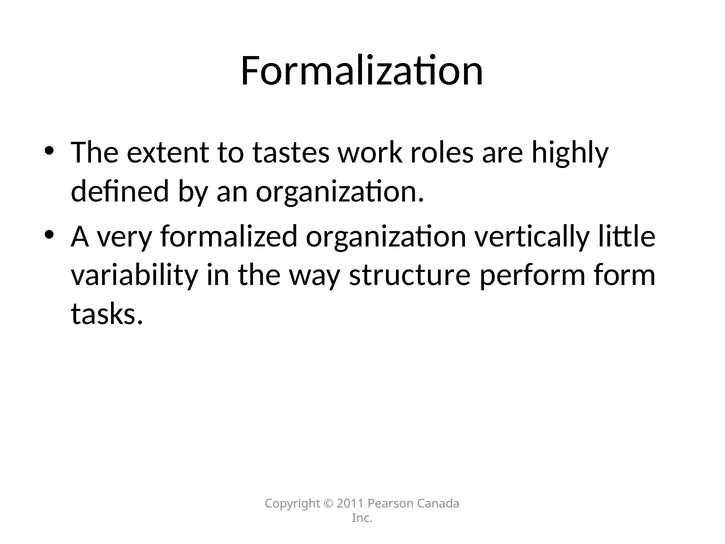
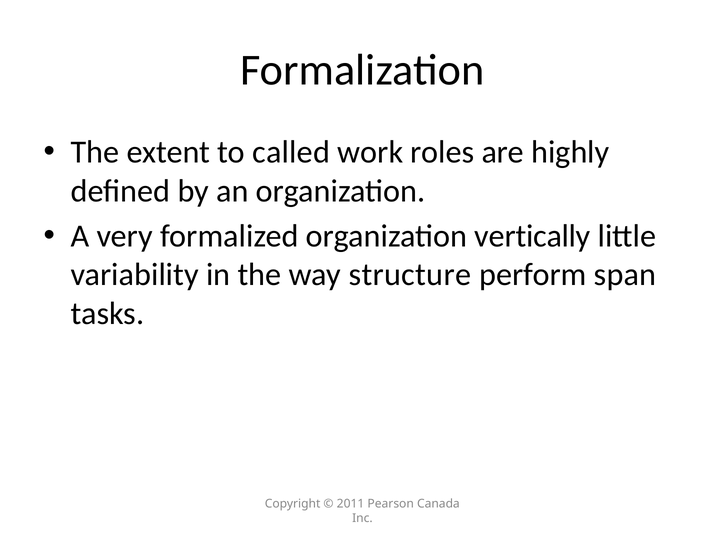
tastes: tastes -> called (291, 152)
form: form -> span (625, 275)
